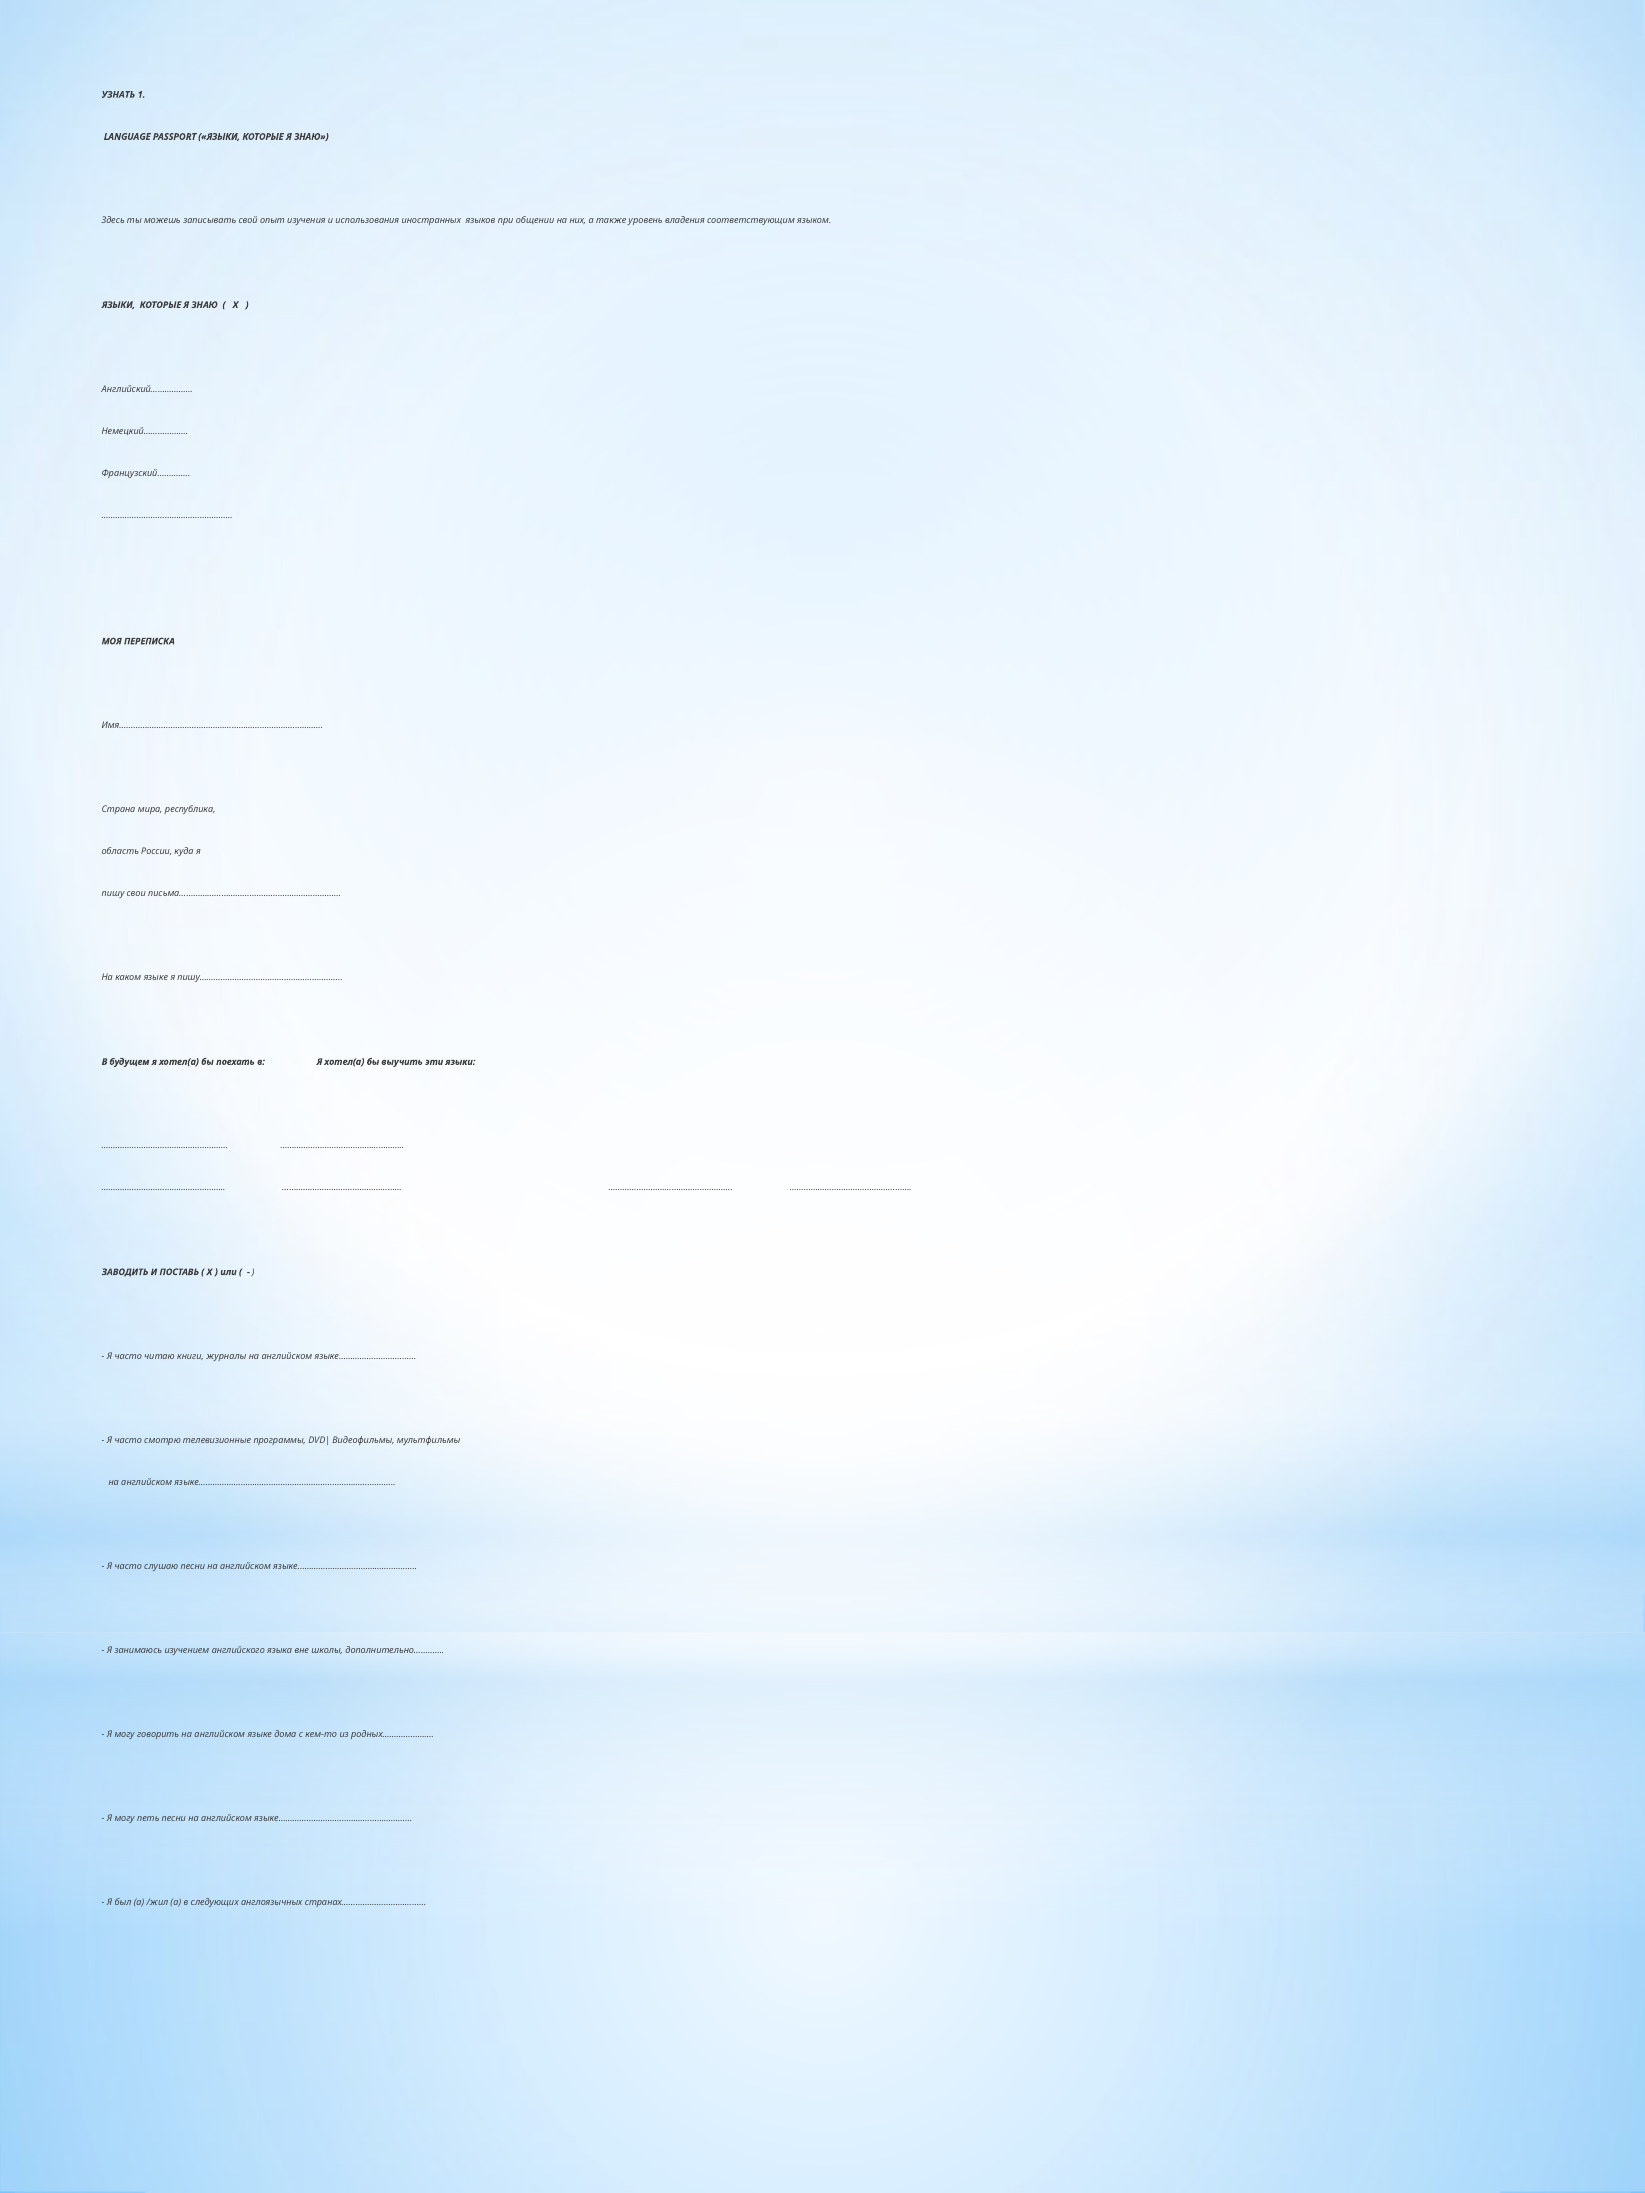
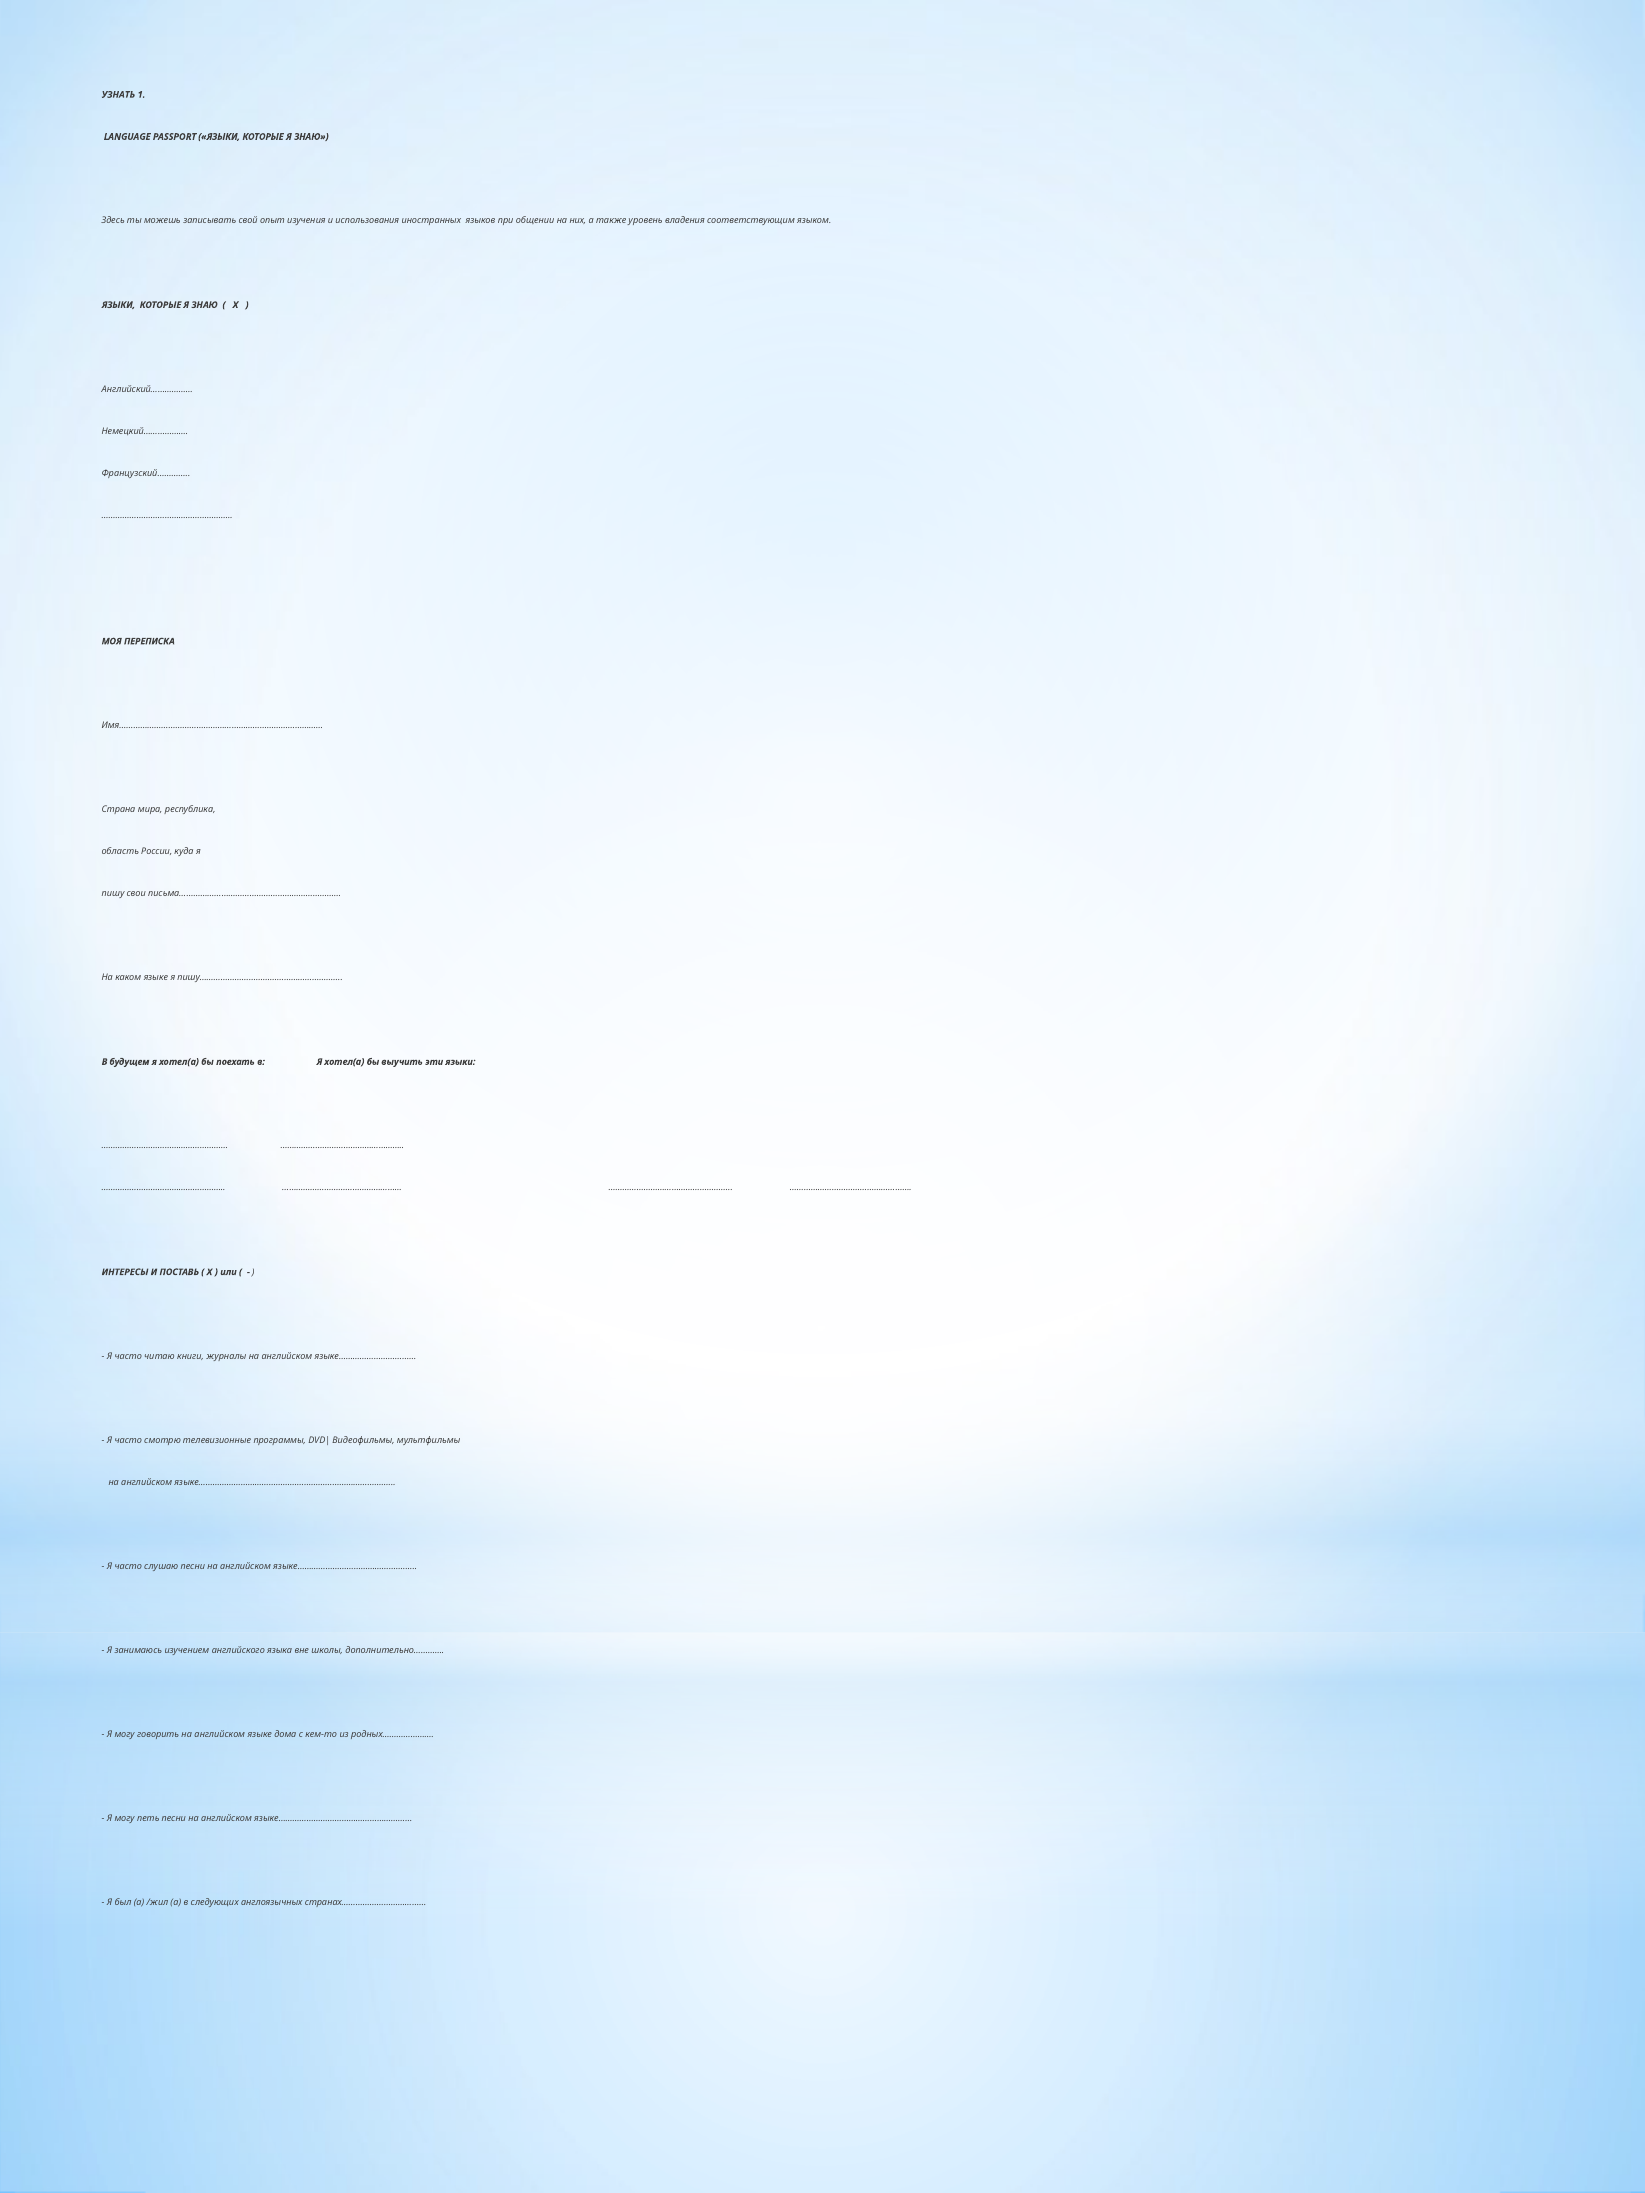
ЗАВОДИТЬ: ЗАВОДИТЬ -> ИНТЕРЕСЫ (125, 1272)
